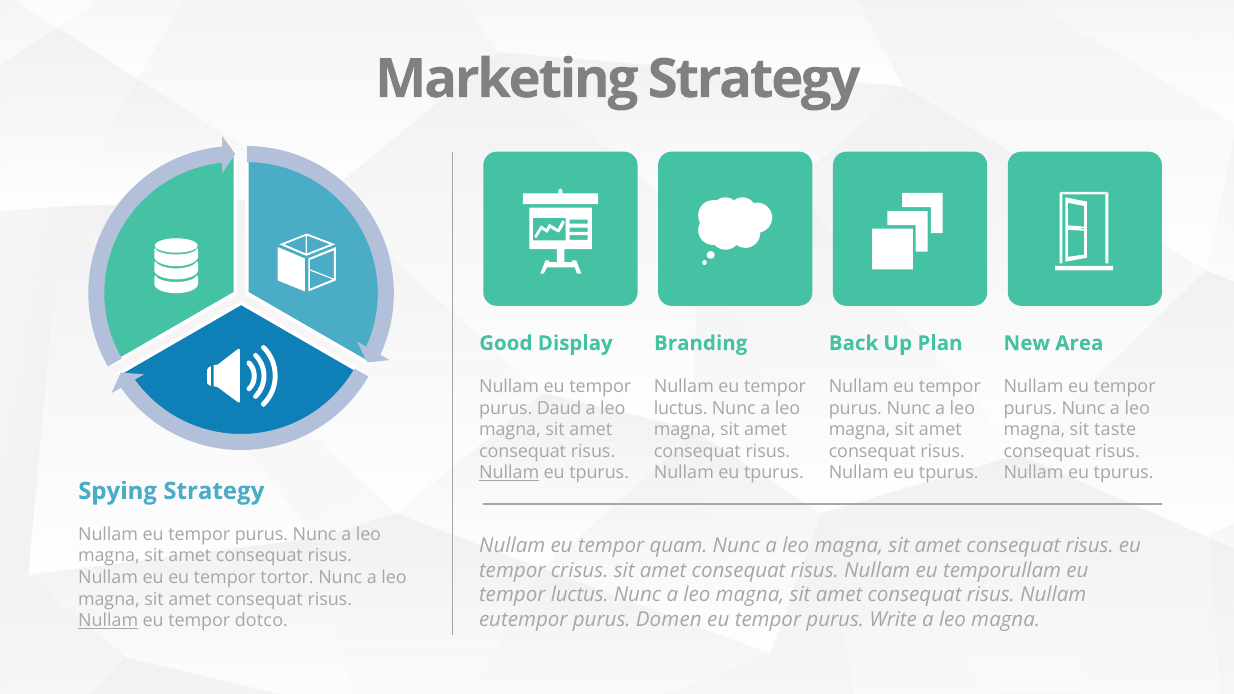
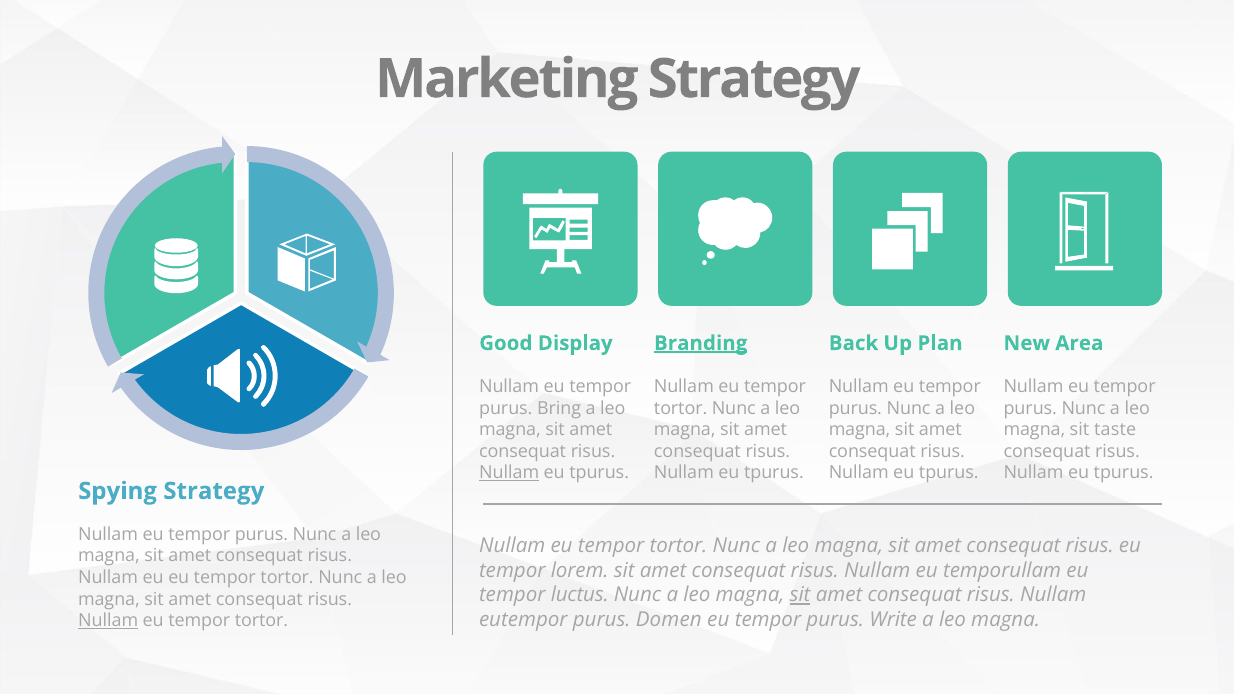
Branding underline: none -> present (701, 343)
Daud: Daud -> Bring (559, 408)
luctus: luctus -> tortor (681, 408)
quam: quam -> tortor (679, 546)
crisus: crisus -> lorem (580, 571)
sit underline: none -> present (800, 595)
dotco: dotco -> tortor (261, 621)
